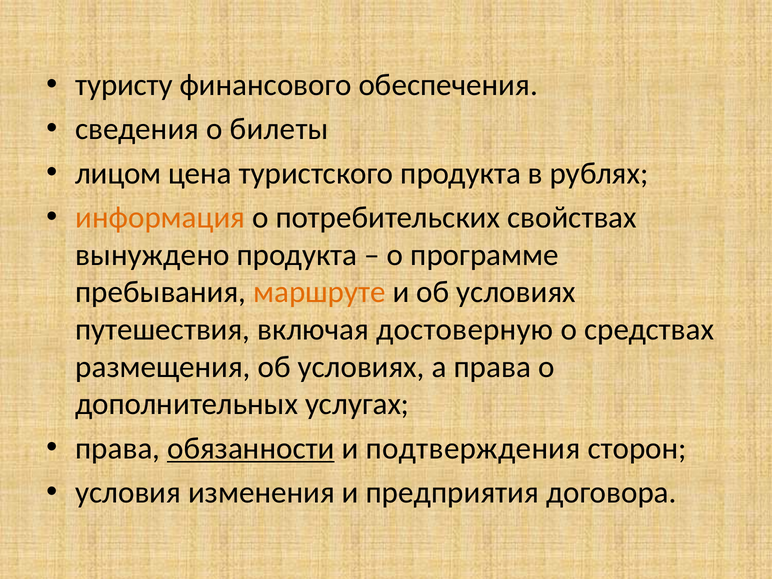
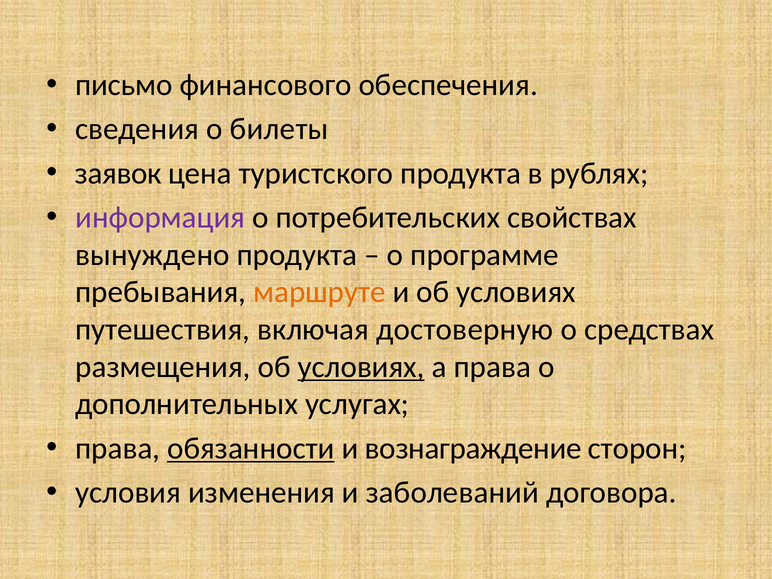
туристу: туристу -> письмо (124, 85)
лицом: лицом -> заявок (118, 173)
информация colour: orange -> purple (160, 218)
условиях underline: none -> present (361, 367)
подтверждения: подтверждения -> вознаграждение (473, 448)
предприятия: предприятия -> заболеваний (452, 493)
